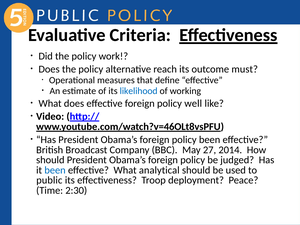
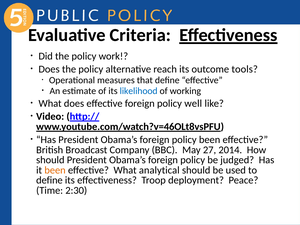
must: must -> tools (245, 69)
been colour: blue -> orange (55, 170)
public: public -> define (49, 180)
